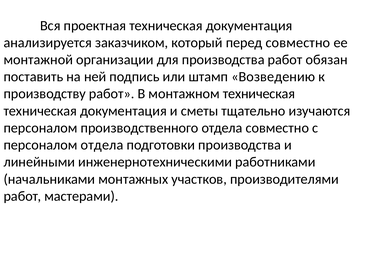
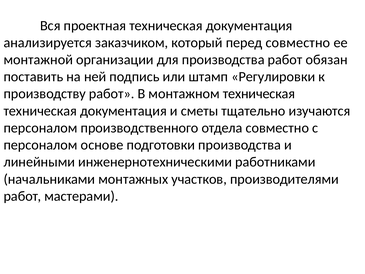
Возведению: Возведению -> Регулировки (273, 77)
персоналом отдела: отдела -> основе (102, 145)
